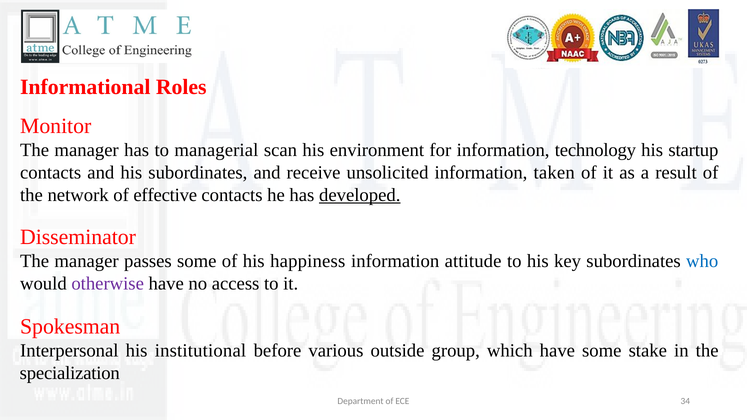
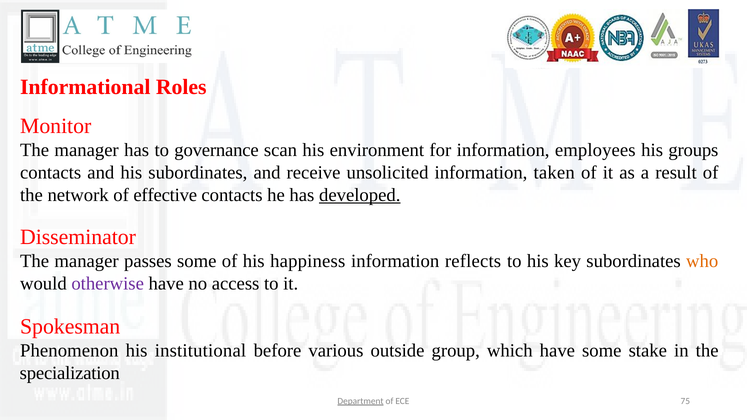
managerial: managerial -> governance (217, 150)
technology: technology -> employees (595, 150)
startup: startup -> groups (693, 150)
attitude: attitude -> reflects (473, 261)
who colour: blue -> orange (702, 261)
Interpersonal: Interpersonal -> Phenomenon (69, 351)
Department underline: none -> present (360, 401)
34: 34 -> 75 (685, 401)
